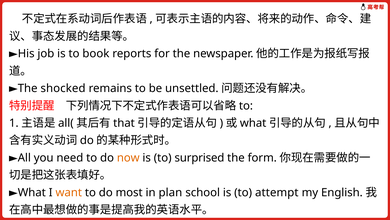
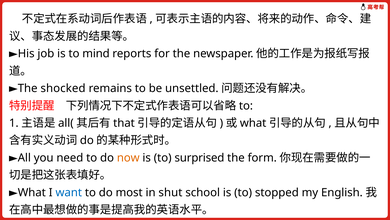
book: book -> mind (96, 54)
want colour: orange -> blue (69, 192)
plan: plan -> shut (170, 192)
attempt: attempt -> stopped (277, 192)
